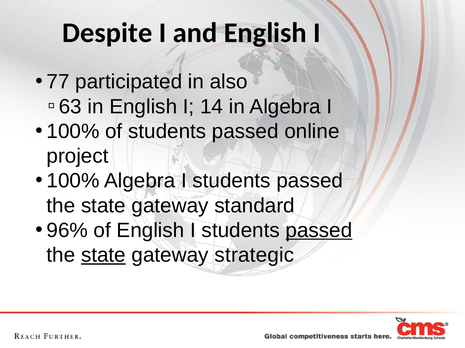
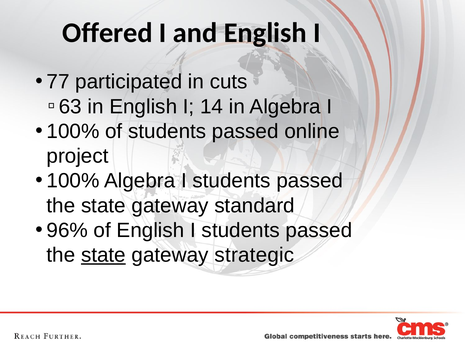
Despite: Despite -> Offered (107, 33)
also: also -> cuts (229, 82)
passed underline: present -> none (319, 231)
